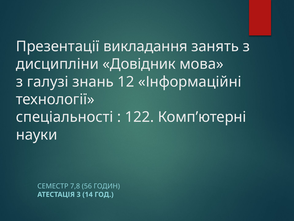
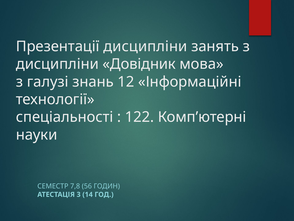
Презентації викладання: викладання -> дисципліни (145, 46)
